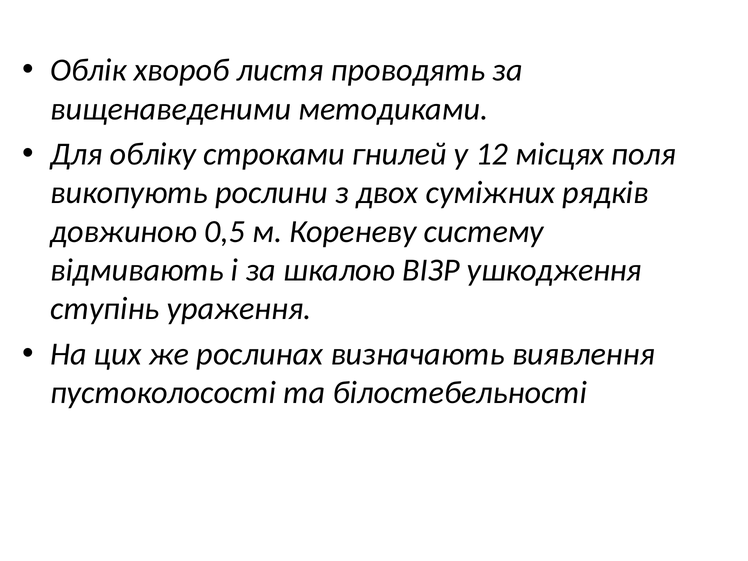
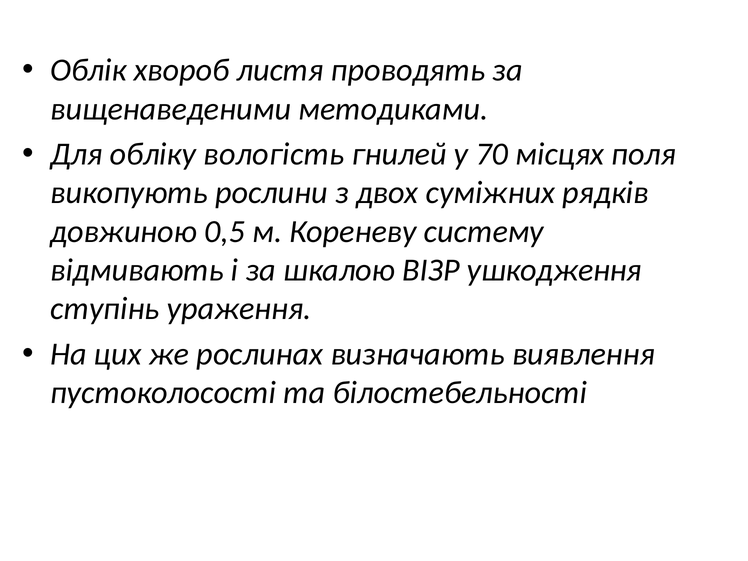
строками: строками -> вологість (274, 154)
12: 12 -> 70 (492, 154)
